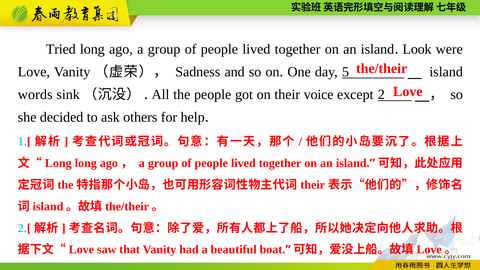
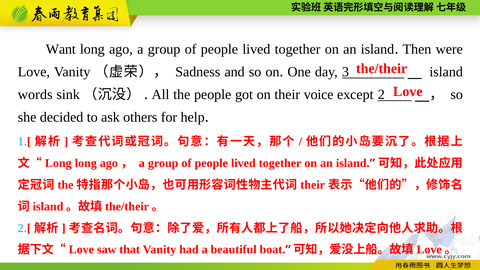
Tried: Tried -> Want (61, 49)
Look: Look -> Then (417, 49)
5: 5 -> 3 (345, 72)
